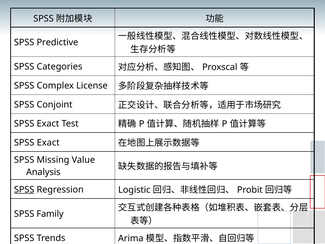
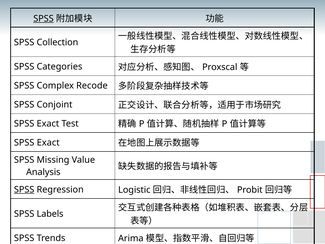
SPSS underline: none -> present (43, 19)
Predictive: Predictive -> Collection (57, 42)
License: License -> Recode (92, 86)
Family: Family -> Labels (50, 214)
